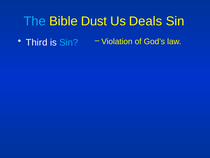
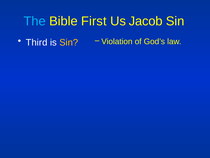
Dust: Dust -> First (94, 21)
Deals: Deals -> Jacob (146, 21)
Sin colour: light blue -> yellow (69, 42)
